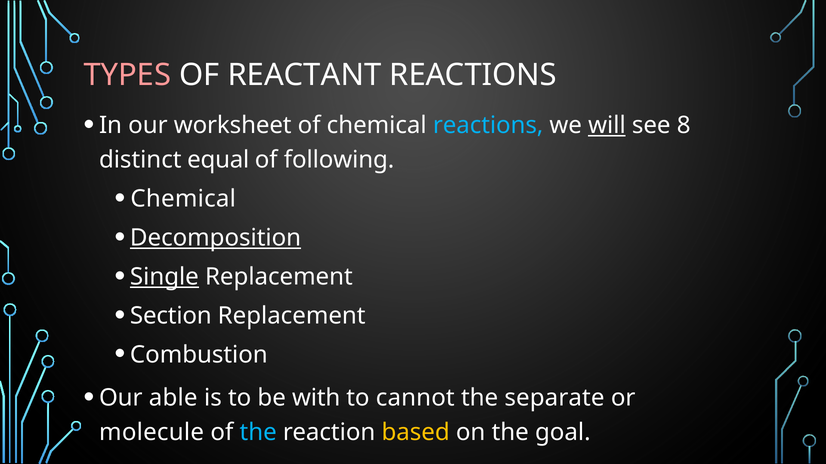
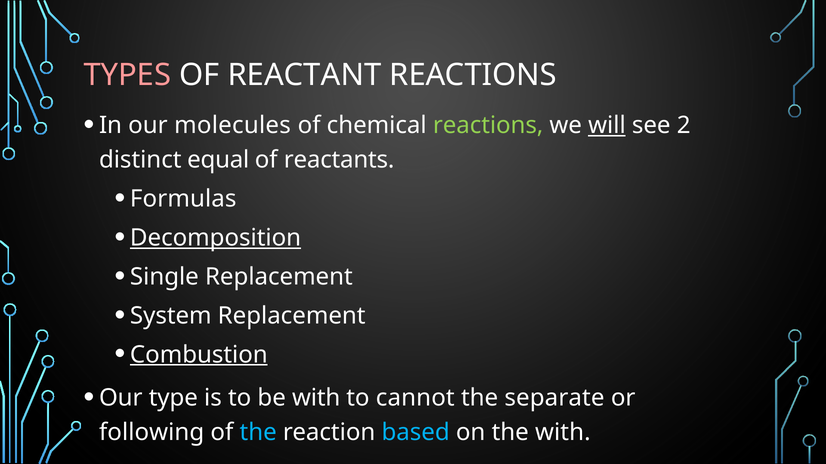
worksheet: worksheet -> molecules (233, 125)
reactions colour: light blue -> light green (488, 125)
8: 8 -> 2 (684, 125)
following: following -> reactants (339, 160)
Chemical: Chemical -> Formulas (183, 199)
Single underline: present -> none (164, 277)
Section: Section -> System (171, 316)
Combustion underline: none -> present (199, 355)
able: able -> type (173, 398)
molecule: molecule -> following (152, 433)
based colour: yellow -> light blue (416, 433)
the goal: goal -> with (563, 433)
